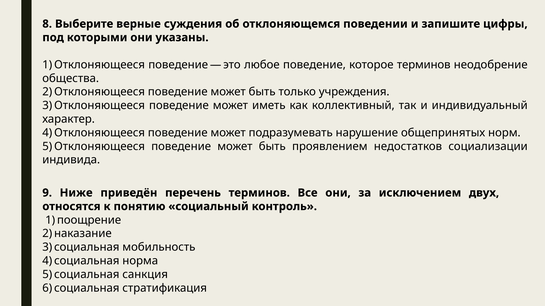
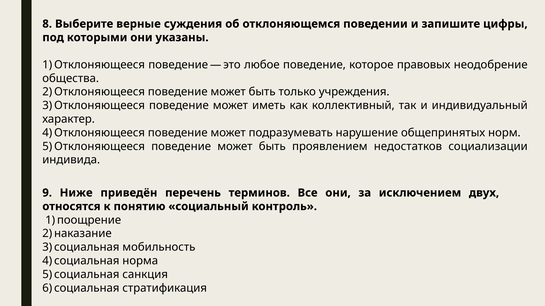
которое терминов: терминов -> правовых (424, 65)
